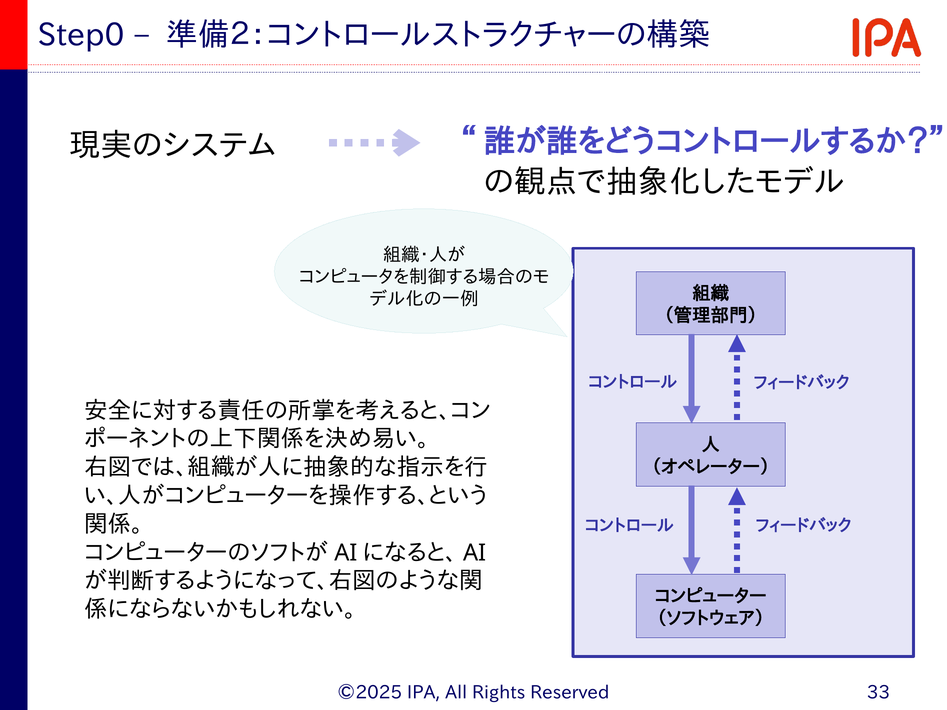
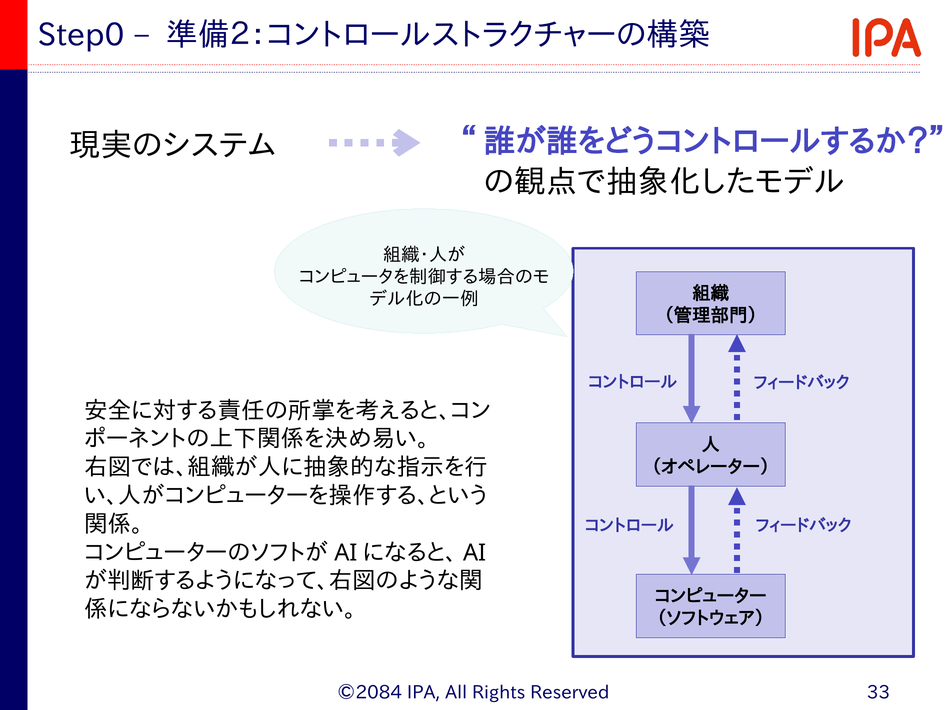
©2025: ©2025 -> ©2084 (370, 693)
